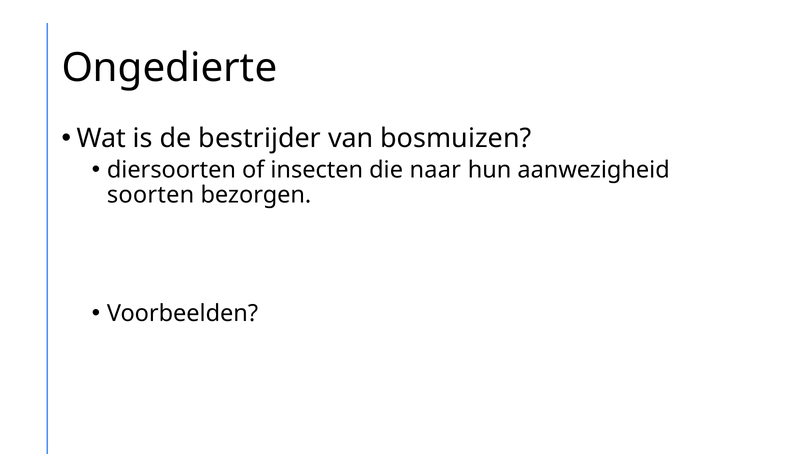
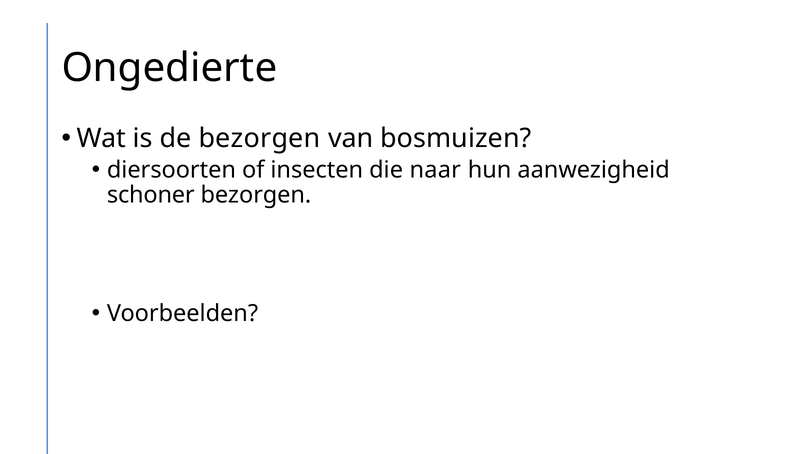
de bestrijder: bestrijder -> bezorgen (260, 138)
soorten: soorten -> schoner (151, 195)
